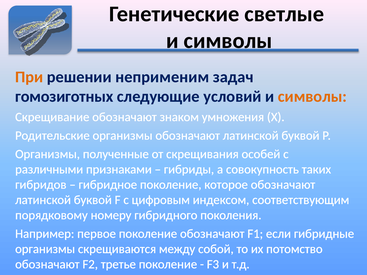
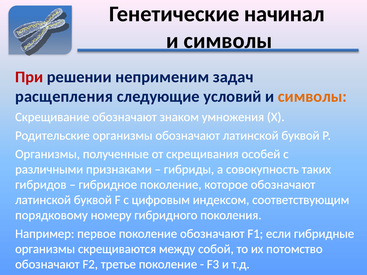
светлые: светлые -> начинал (284, 14)
При colour: orange -> red (29, 77)
гомозиготных: гомозиготных -> расщепления (64, 97)
